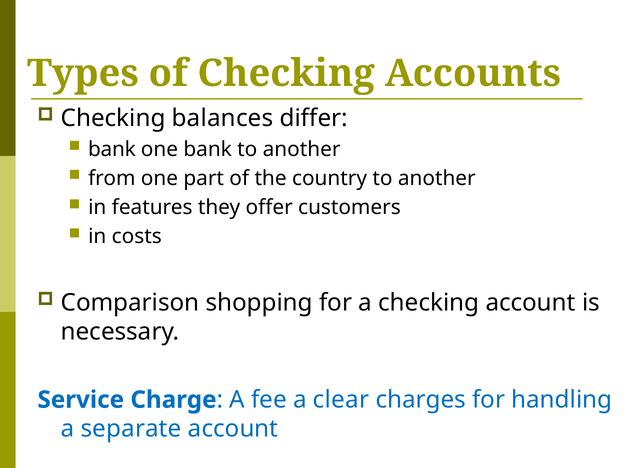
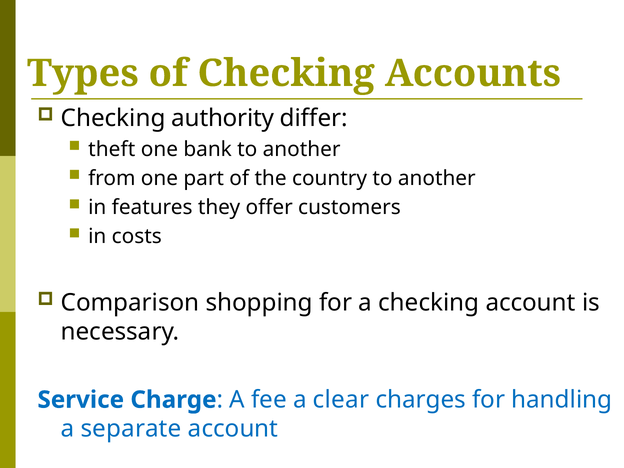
balances: balances -> authority (223, 118)
bank: bank -> theft (112, 149)
